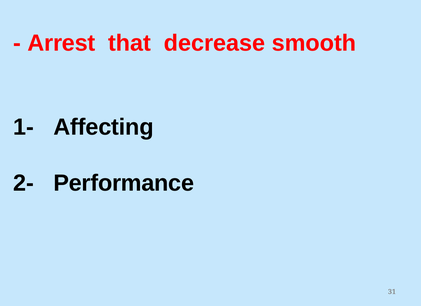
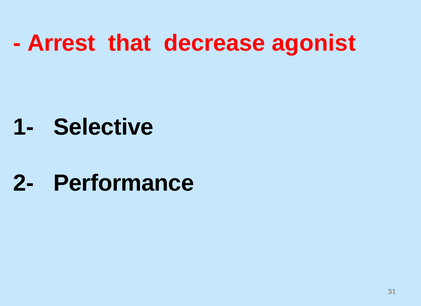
smooth: smooth -> agonist (314, 43)
Affecting: Affecting -> Selective (104, 127)
